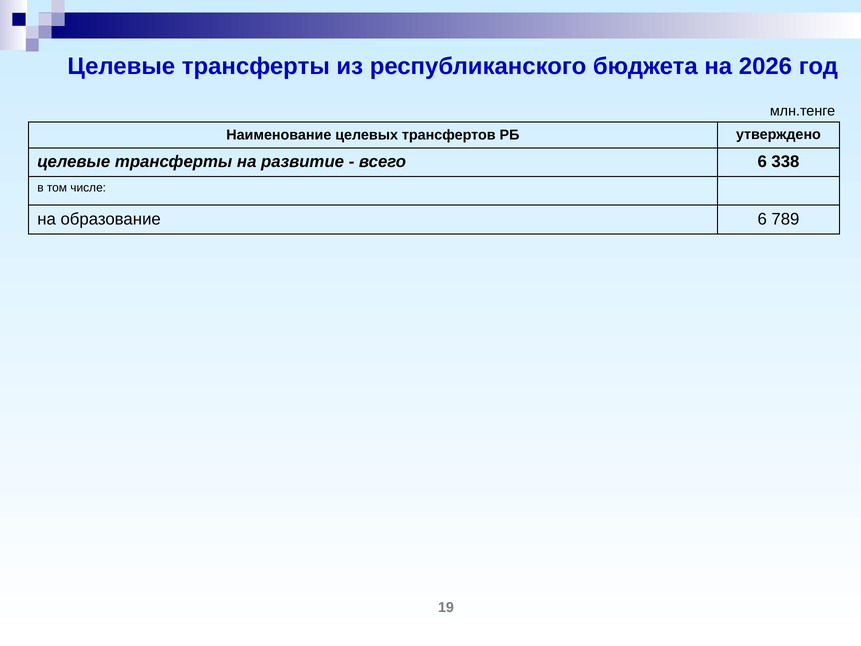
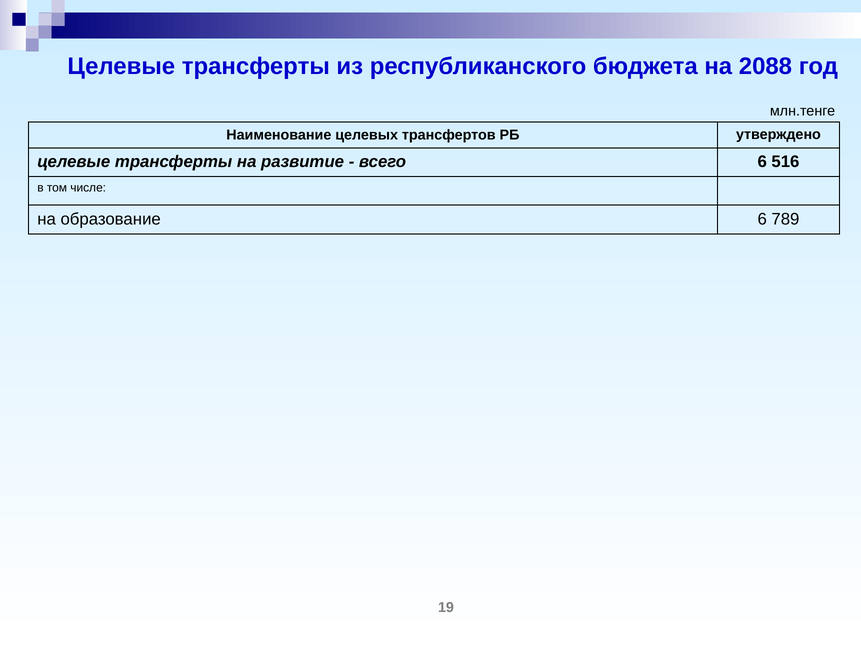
2026: 2026 -> 2088 (765, 66)
338: 338 -> 516 (785, 162)
